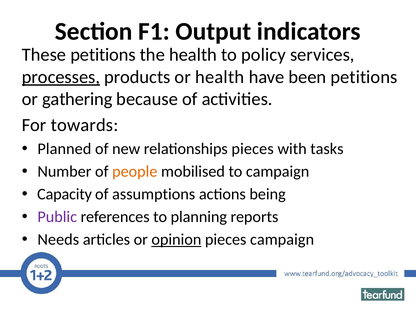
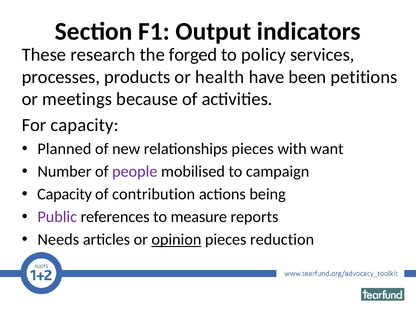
These petitions: petitions -> research (103, 55)
the health: health -> forged (193, 55)
processes underline: present -> none (61, 77)
gathering: gathering -> meetings (77, 99)
For towards: towards -> capacity (85, 125)
tasks: tasks -> want (327, 149)
people colour: orange -> purple (135, 172)
assumptions: assumptions -> contribution (154, 194)
planning: planning -> measure (199, 217)
pieces campaign: campaign -> reduction (282, 240)
